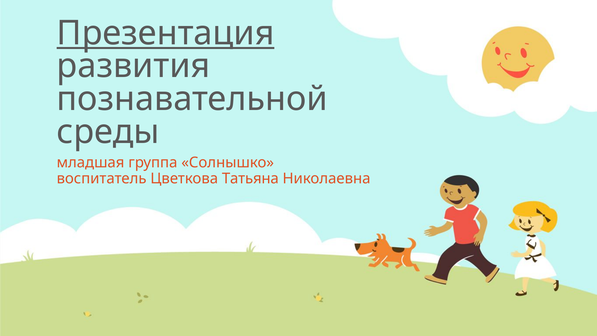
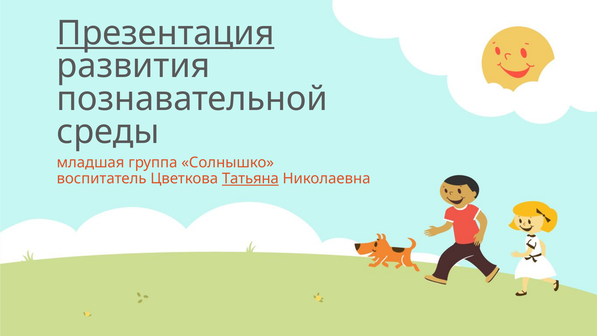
Татьяна underline: none -> present (250, 179)
